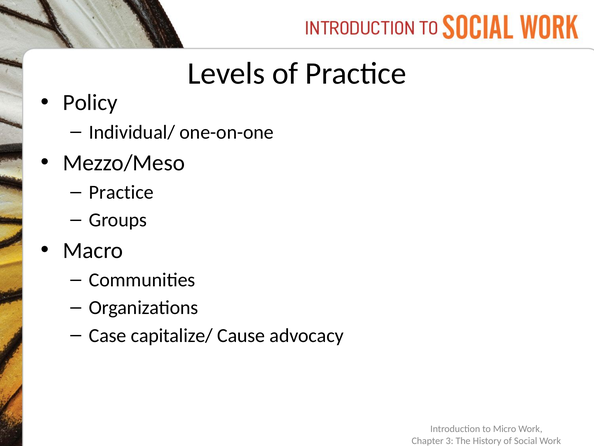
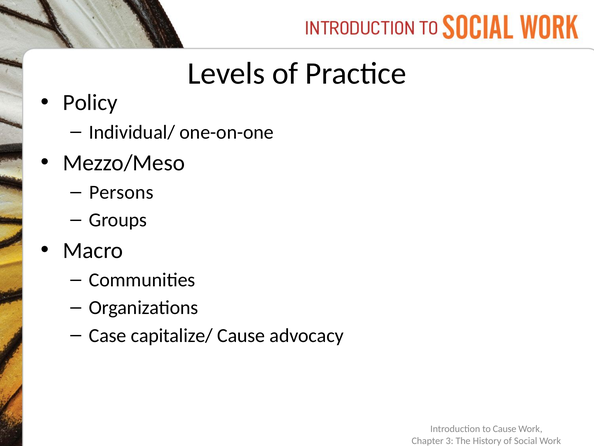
Practice: Practice -> Persons (121, 192)
to Micro: Micro -> Cause (505, 428)
